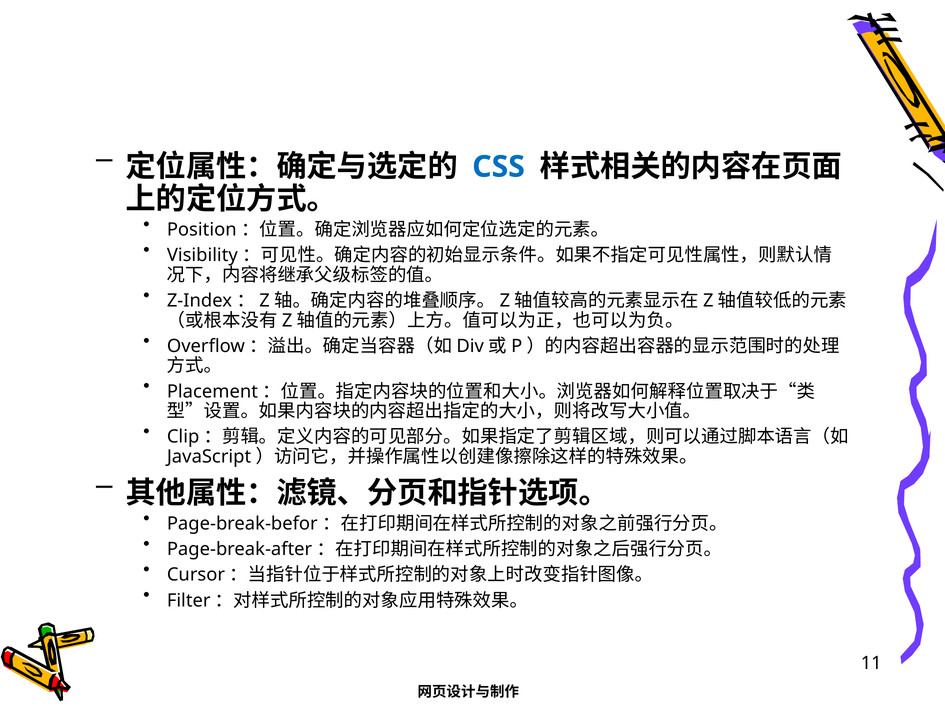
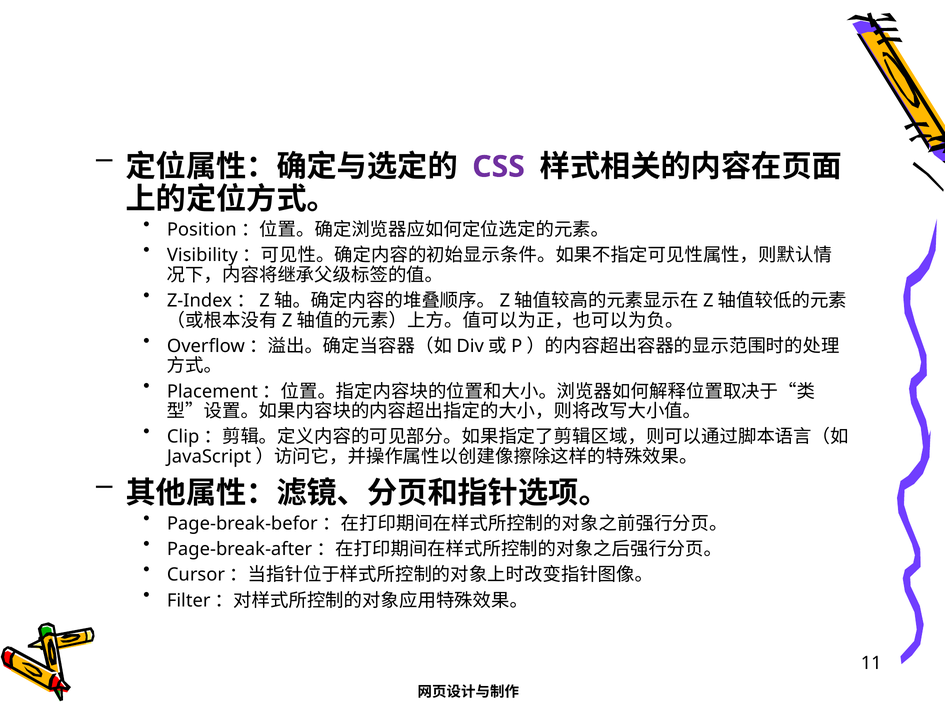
CSS colour: blue -> purple (499, 167)
